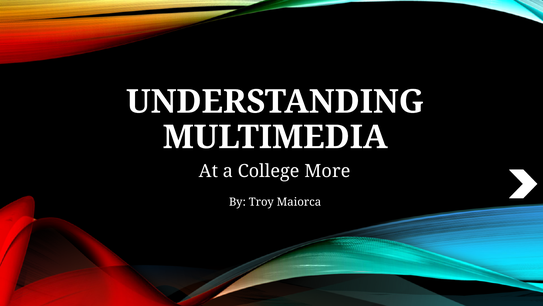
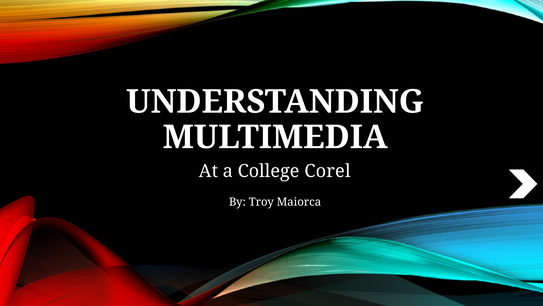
More: More -> Corel (328, 171)
